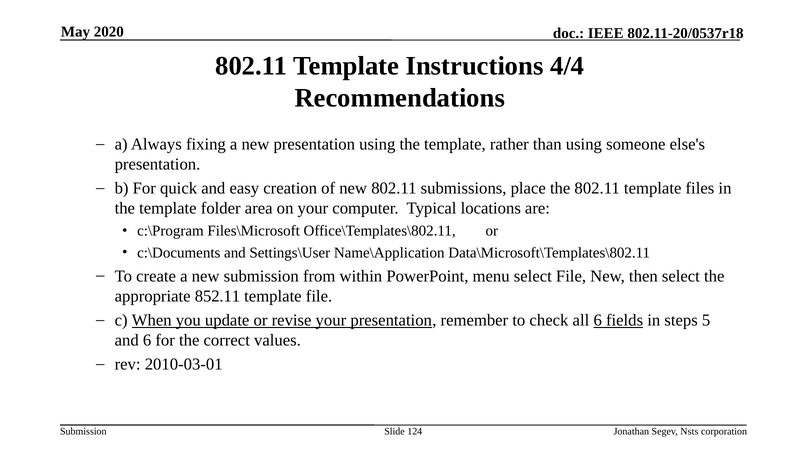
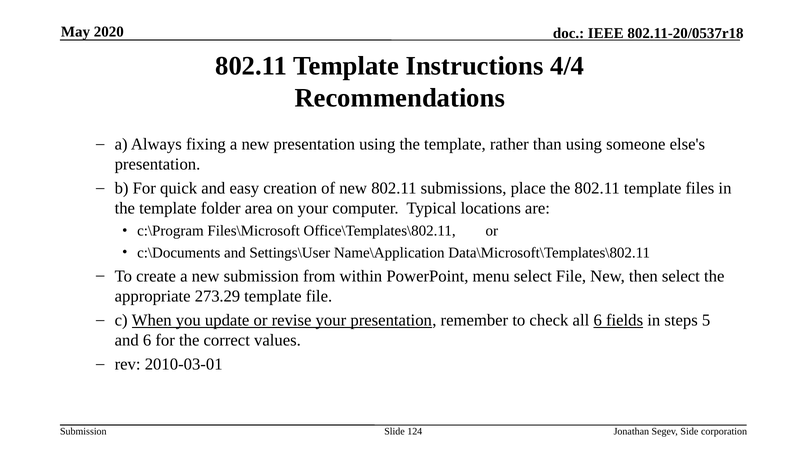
852.11: 852.11 -> 273.29 (217, 296)
Nsts: Nsts -> Side (689, 432)
